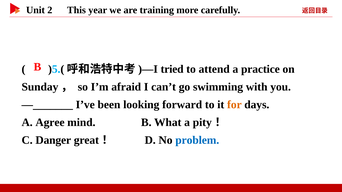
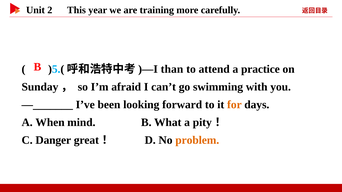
tried: tried -> than (172, 69)
Agree: Agree -> When (50, 123)
problem colour: blue -> orange (197, 140)
